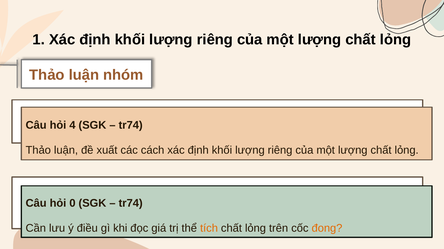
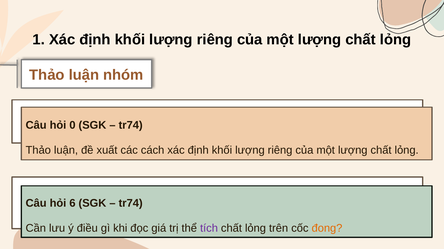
4: 4 -> 0 (72, 126)
0: 0 -> 6 (72, 204)
tích colour: orange -> purple (209, 229)
